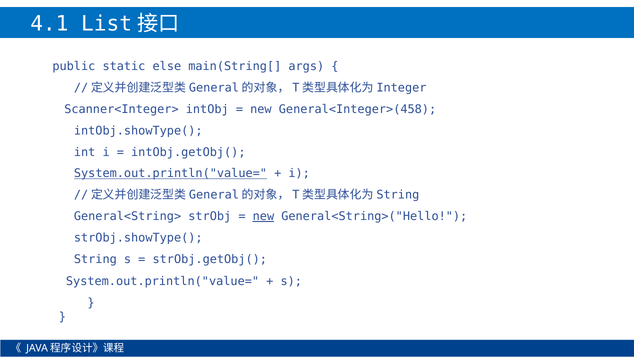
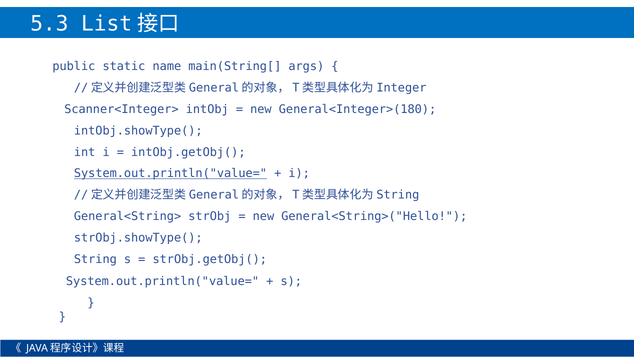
4.1: 4.1 -> 5.3 (49, 24)
else: else -> name (167, 66)
General<Integer>(458: General<Integer>(458 -> General<Integer>(180 (357, 109)
new underline: present -> none (263, 216)
